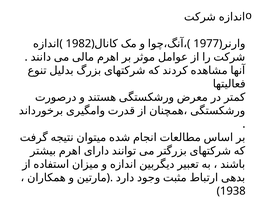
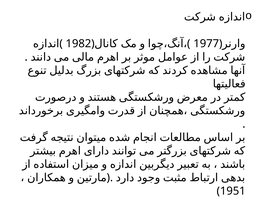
1938: 1938 -> 1951 (233, 191)
